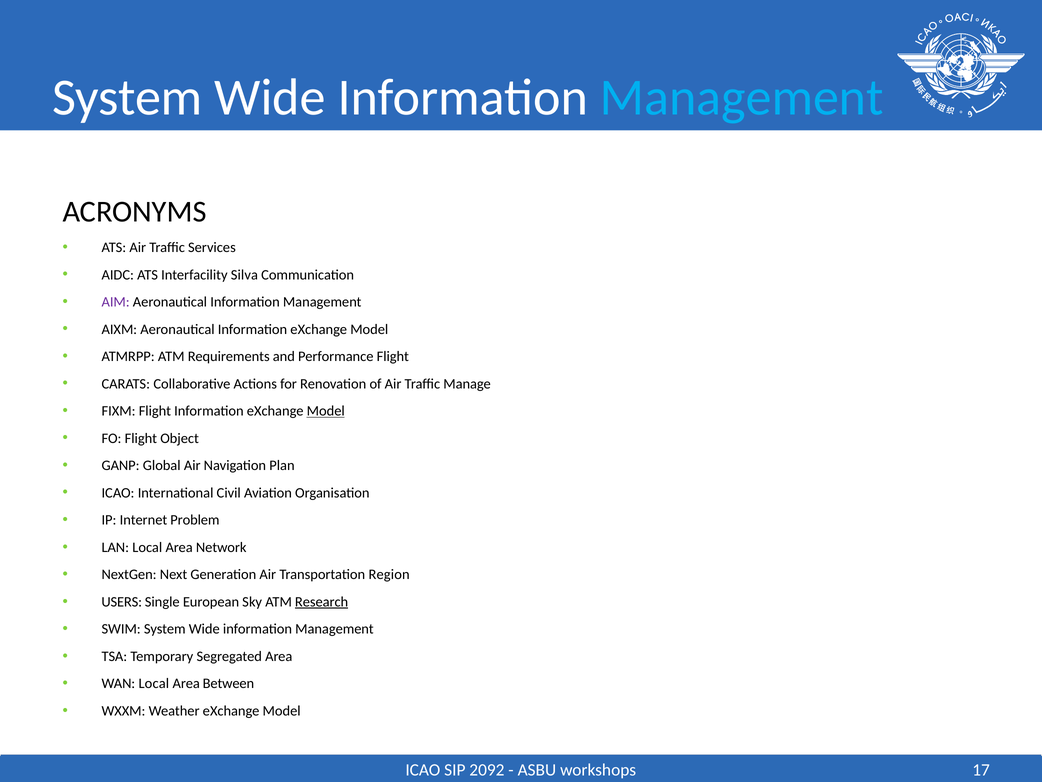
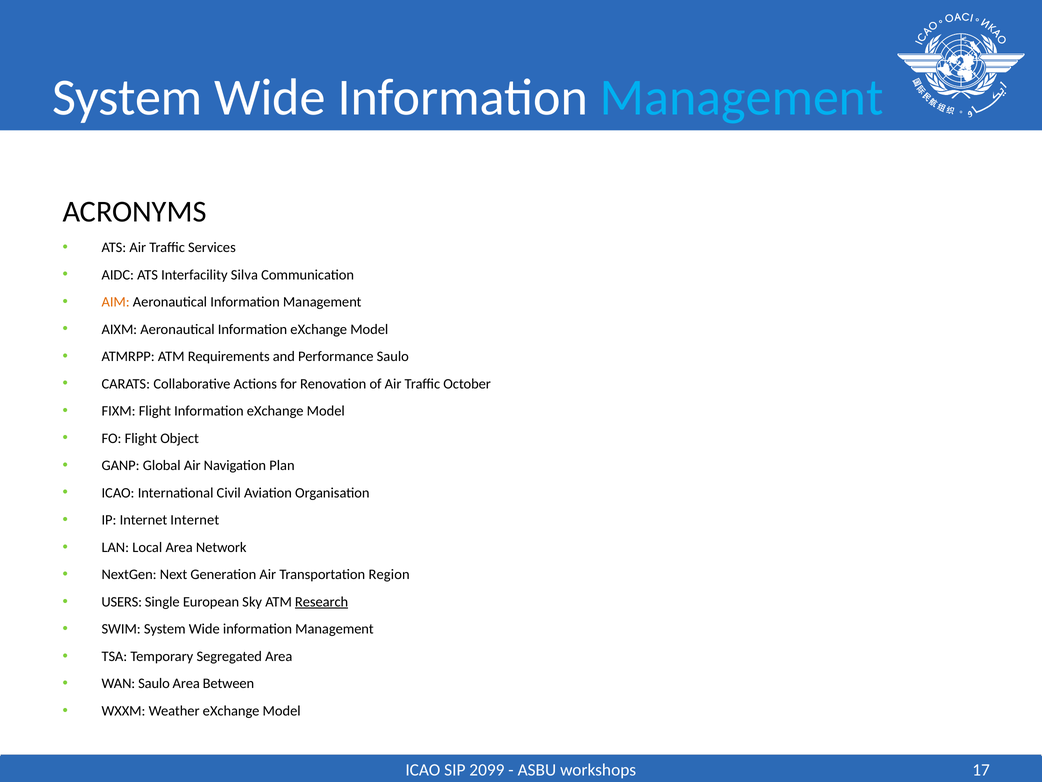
AIM colour: purple -> orange (116, 302)
Performance Flight: Flight -> Saulo (393, 356)
Manage: Manage -> October (467, 384)
Model underline: present -> none (326, 411)
Internet Problem: Problem -> Internet (195, 520)
WAN Local: Local -> Saulo (154, 683)
2092: 2092 -> 2099 (487, 769)
